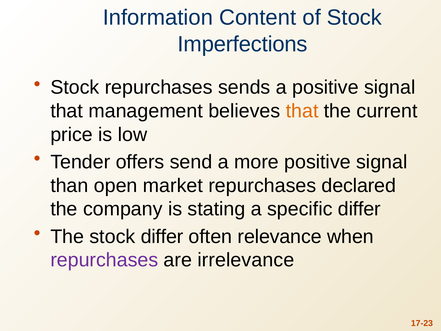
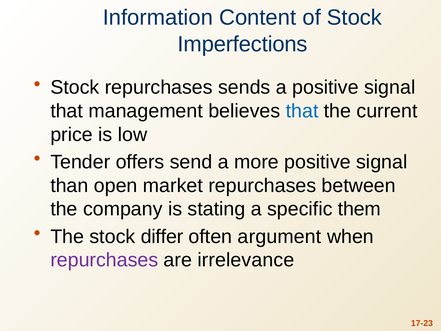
that colour: orange -> blue (302, 111)
declared: declared -> between (359, 185)
specific differ: differ -> them (359, 209)
relevance: relevance -> argument (280, 236)
